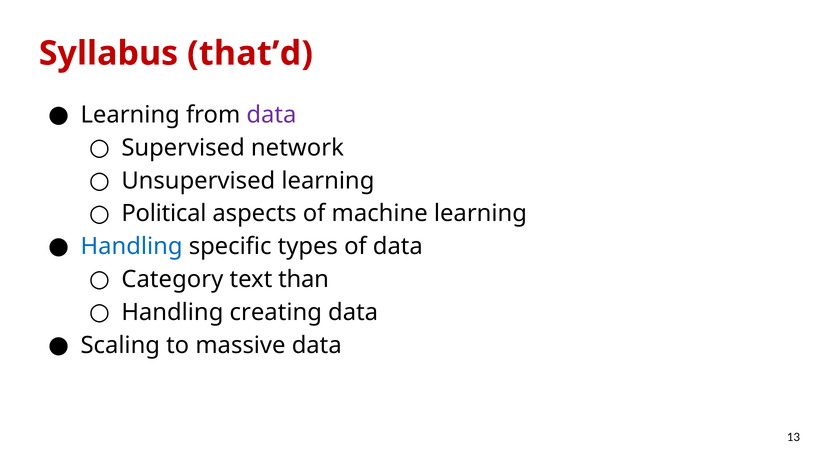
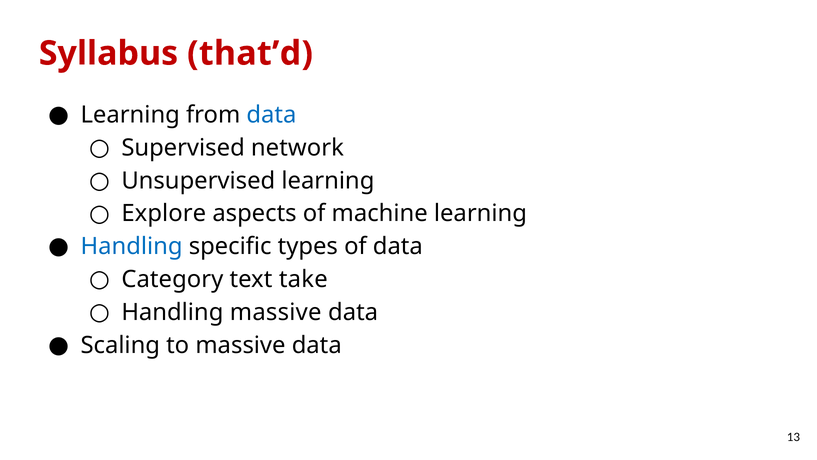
data colour: purple -> blue (271, 115)
Political: Political -> Explore (164, 213)
than: than -> take (303, 279)
Handling creating: creating -> massive (276, 312)
